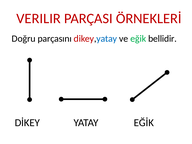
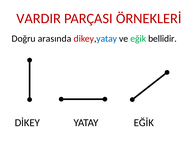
VERILIR: VERILIR -> VARDIR (39, 18)
parçasını: parçasını -> arasında (55, 39)
